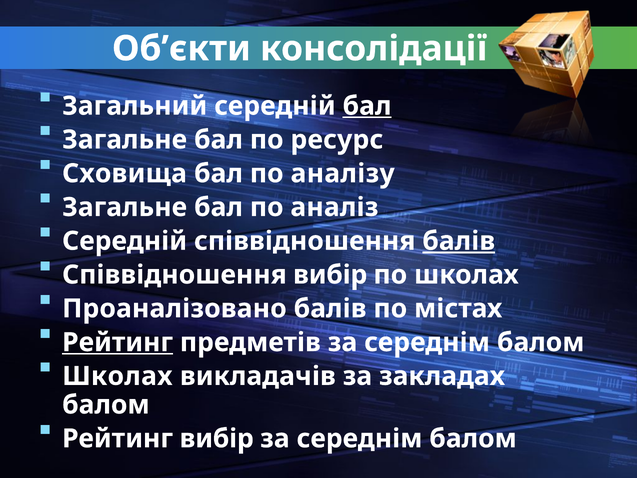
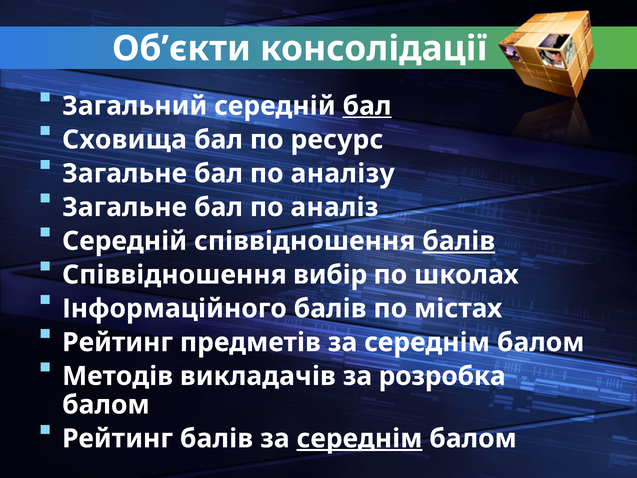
Загальне: Загальне -> Сховища (125, 140)
Сховища: Сховища -> Загальне (125, 173)
Проаналізовано: Проаналізовано -> Інформаційного (174, 308)
Рейтинг underline: present -> none (118, 342)
Школах: Школах -> Методів (118, 376)
закладах: закладах -> розробка (442, 376)
Рейтинг вибір: вибір -> балів (217, 438)
середнім underline: none -> present (359, 438)
